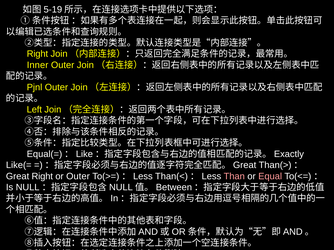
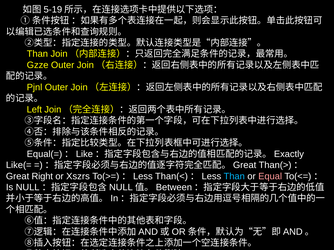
Right: Right -> Than (37, 54)
Inner: Inner -> Gzze (38, 65)
or Outer: Outer -> Xszrs (78, 177)
Than colour: pink -> light blue (234, 177)
